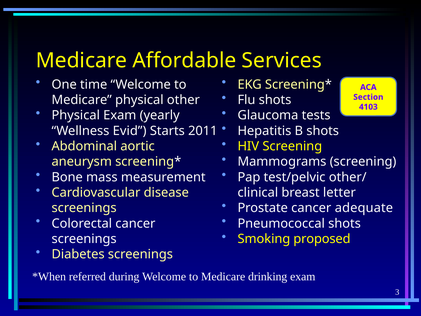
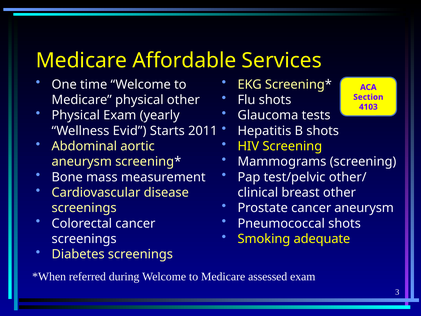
breast letter: letter -> other (339, 192)
cancer adequate: adequate -> aneurysm (364, 208)
proposed: proposed -> adequate (322, 239)
drinking: drinking -> assessed (268, 277)
